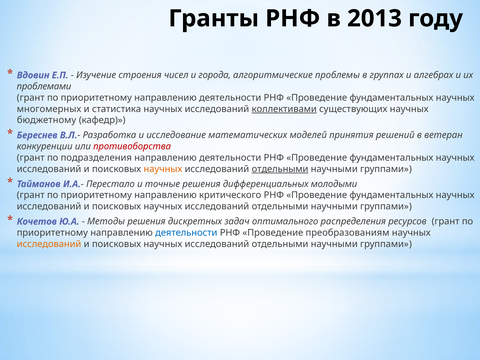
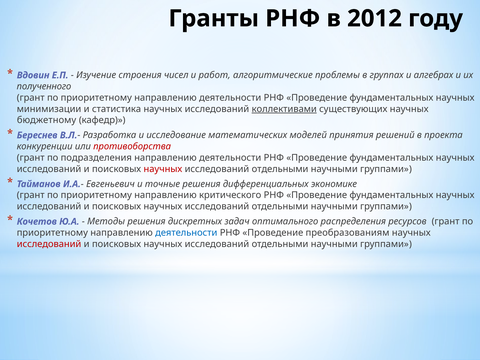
2013: 2013 -> 2012 (375, 18)
города: города -> работ (215, 75)
проблемами: проблемами -> полученного (44, 86)
многомерных: многомерных -> минимизации (49, 109)
ветеран: ветеран -> проекта (443, 135)
научных colour: orange -> red (163, 169)
отдельными underline: present -> none (280, 169)
Перестало: Перестало -> Евгеньевич (110, 184)
молодыми: молодыми -> экономике (334, 184)
исследований colour: orange -> red (49, 244)
